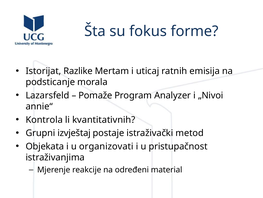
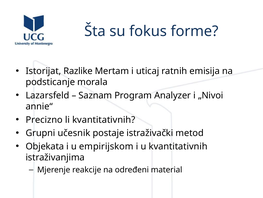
Pomaže: Pomaže -> Saznam (95, 95)
Kontrola: Kontrola -> Precizno (44, 119)
izvještaj: izvještaj -> učesnik (74, 133)
organizovati: organizovati -> empirijskom (106, 146)
u pristupačnost: pristupačnost -> kvantitativnih (178, 146)
